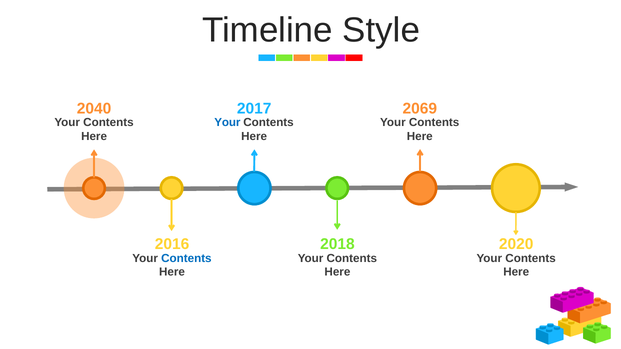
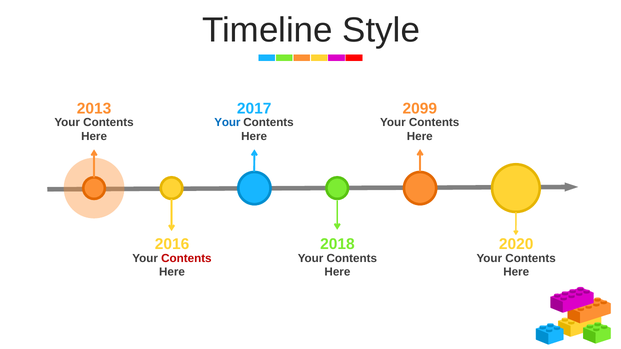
2040: 2040 -> 2013 (94, 109)
2069: 2069 -> 2099 (420, 109)
Contents colour: blue -> red (186, 258)
